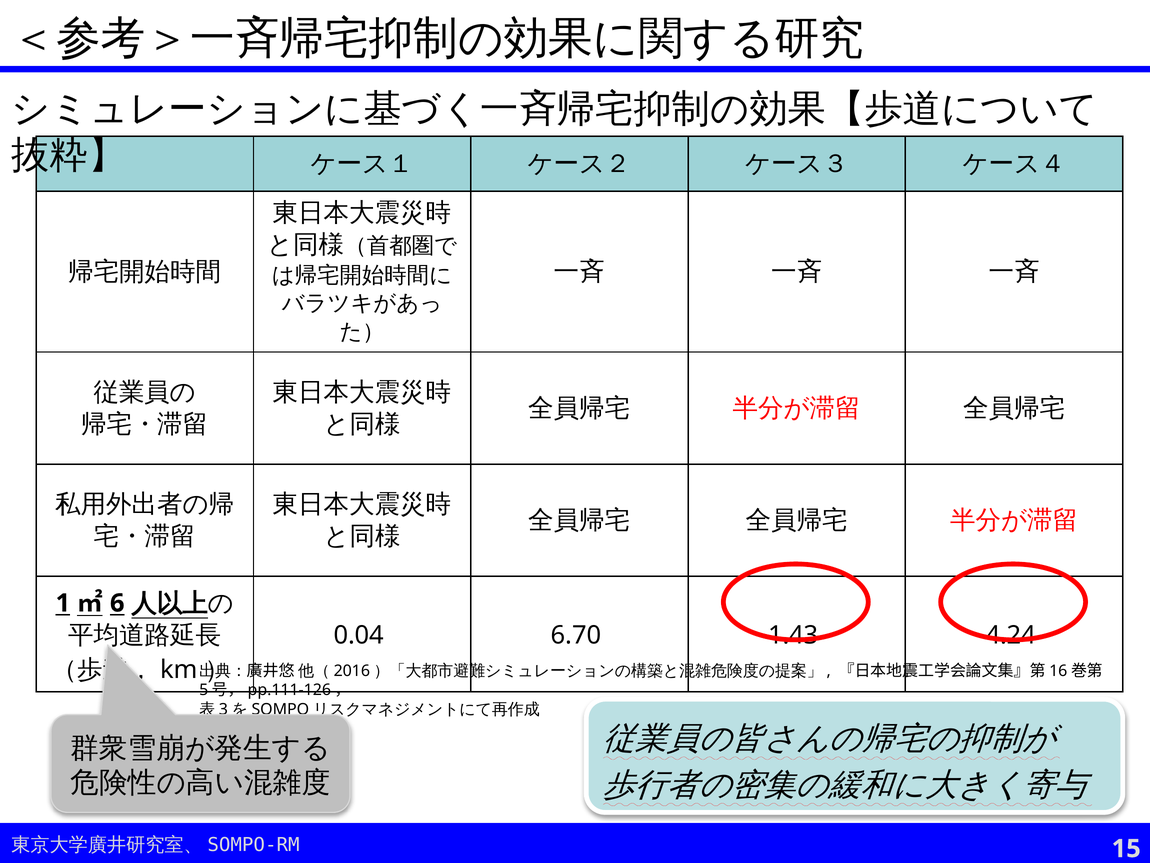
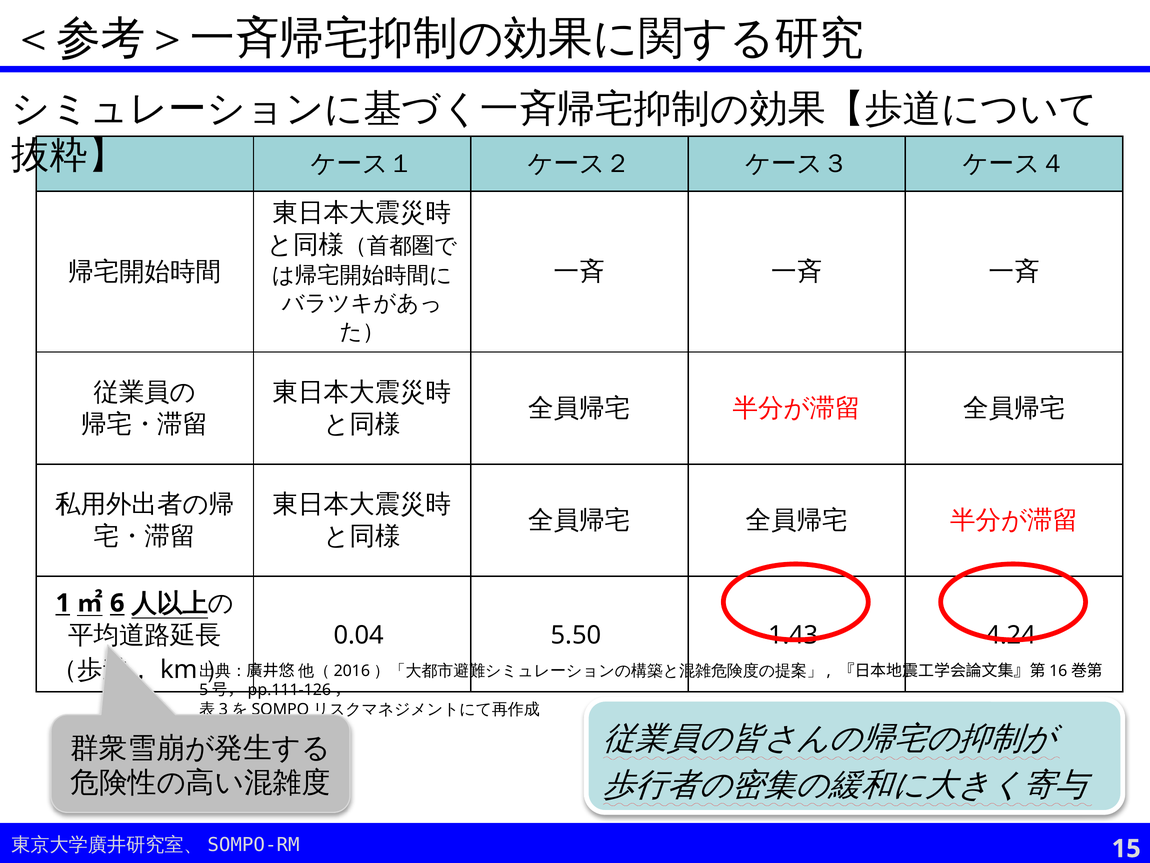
6.70: 6.70 -> 5.50 (576, 635)
